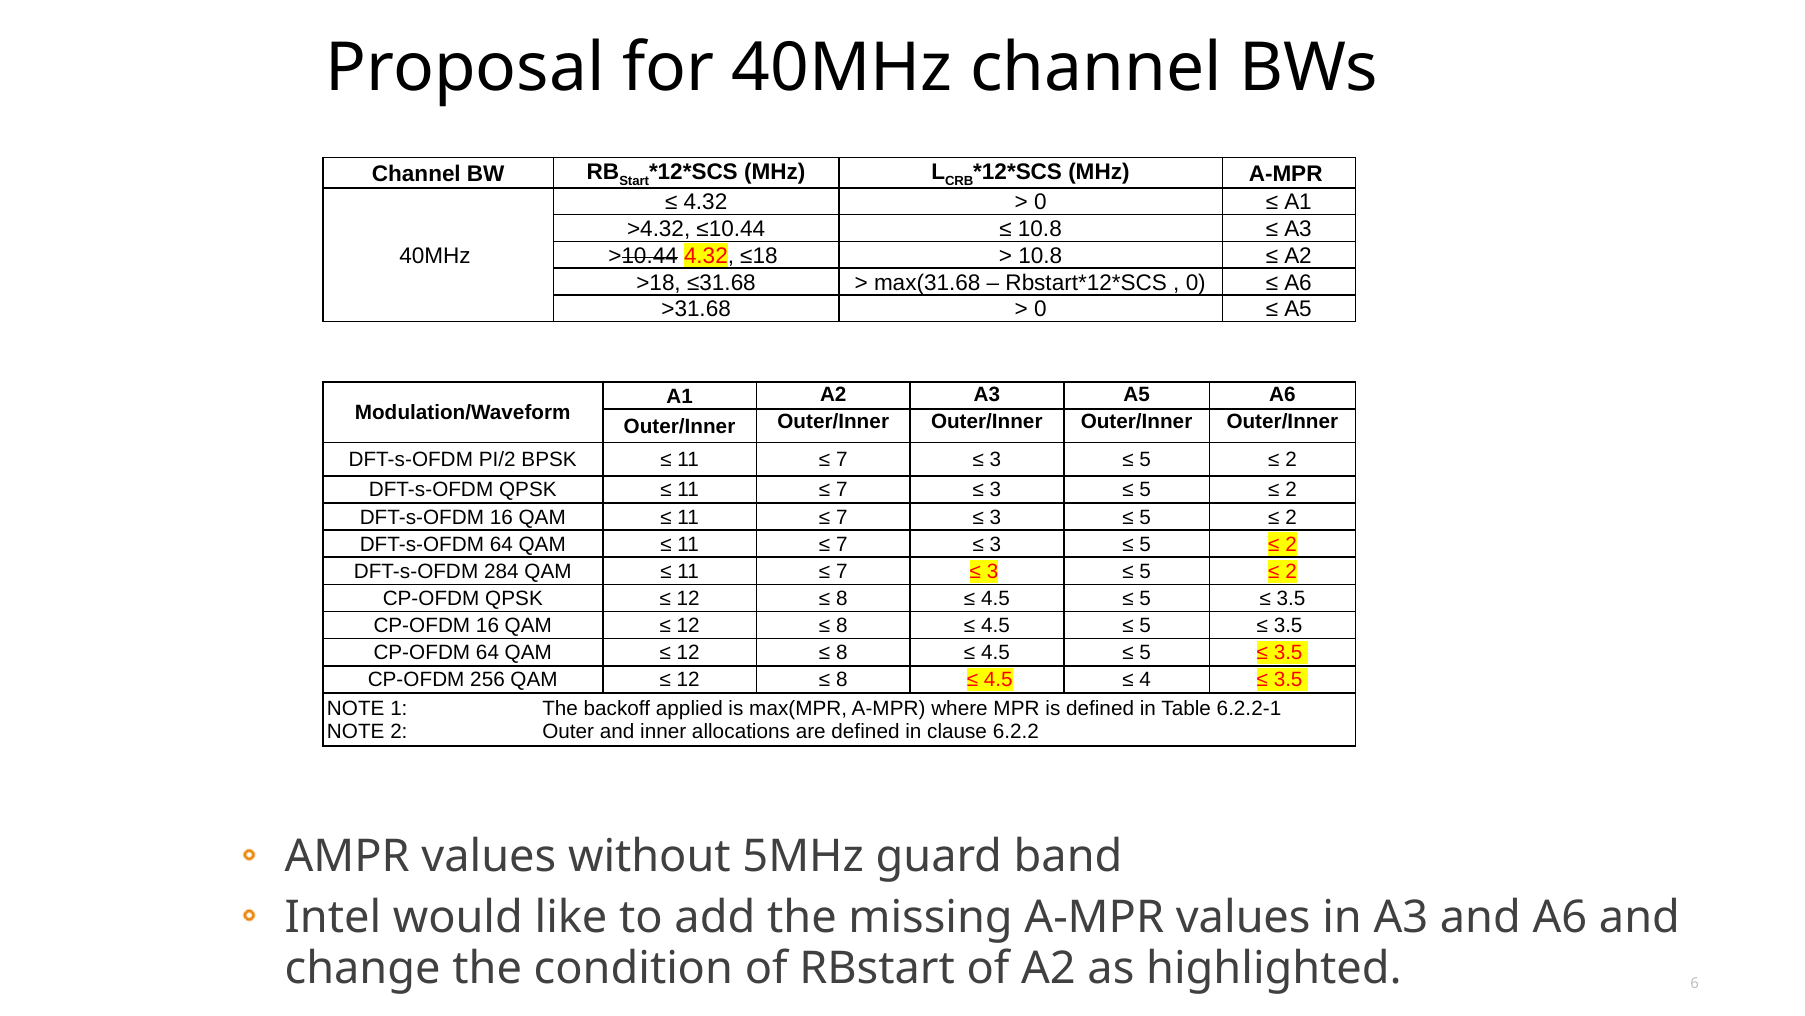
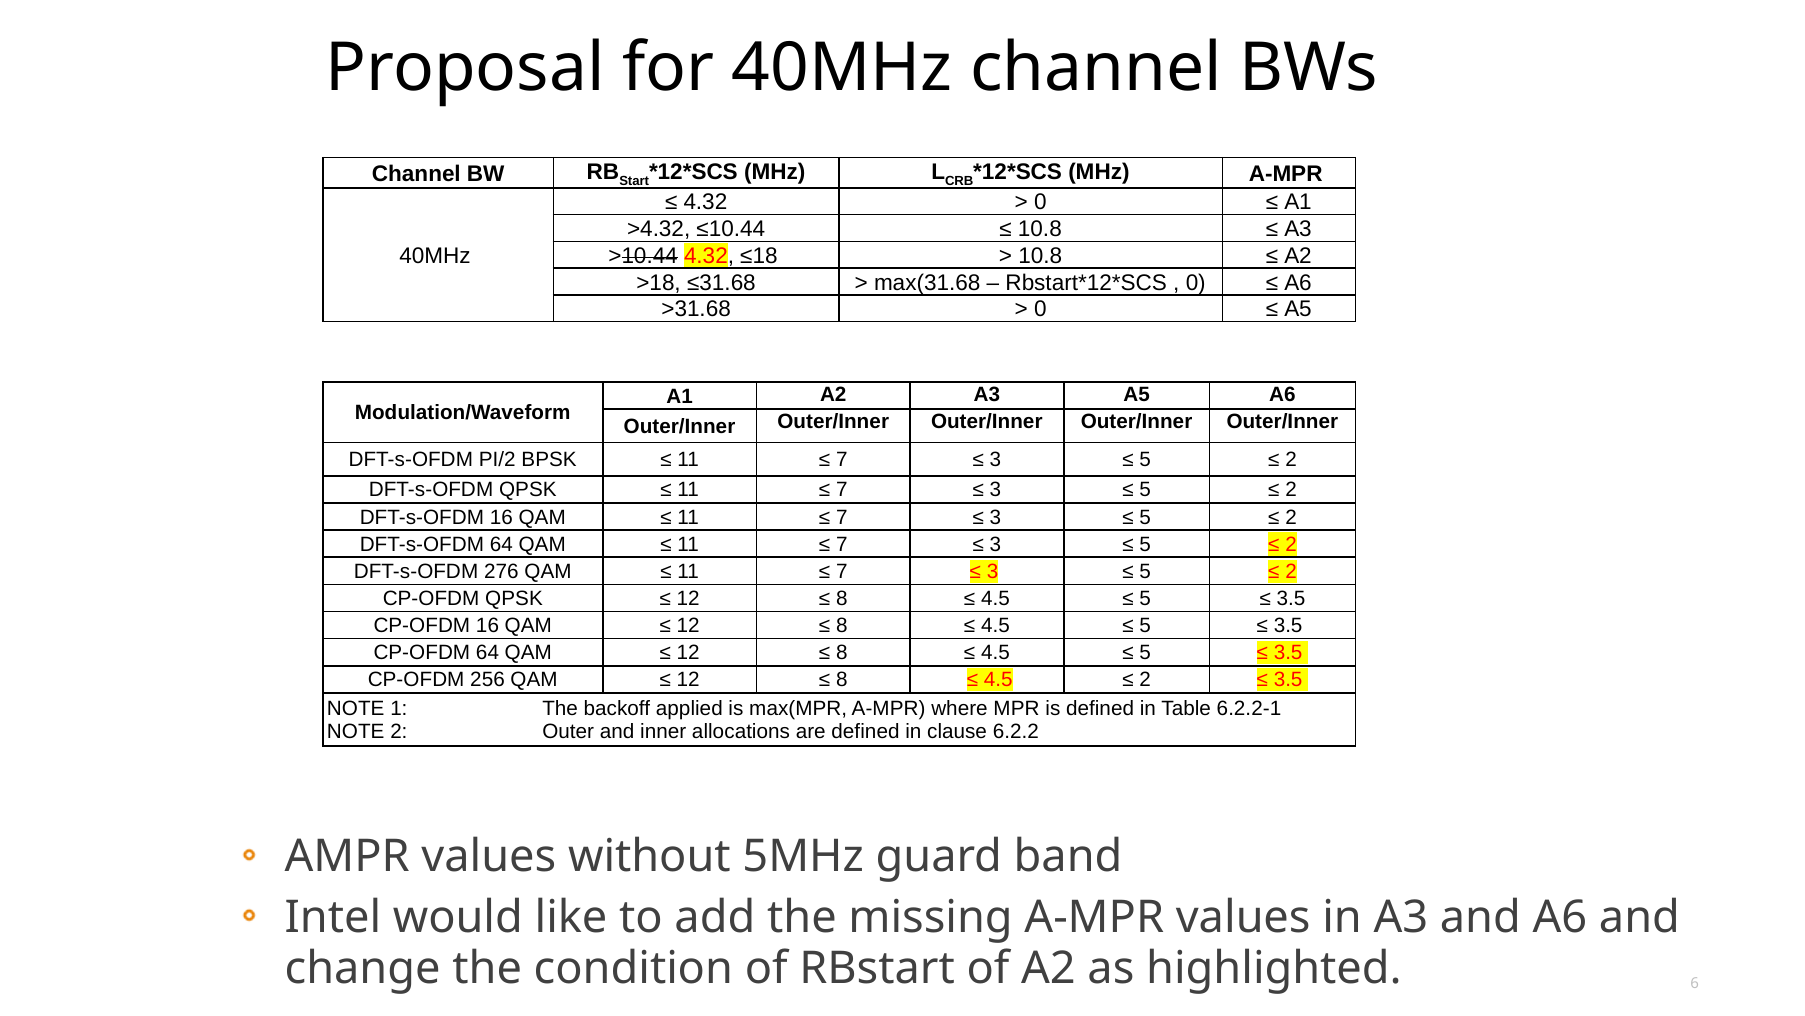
284: 284 -> 276 (501, 571)
4: 4 -> 2 (1145, 680)
